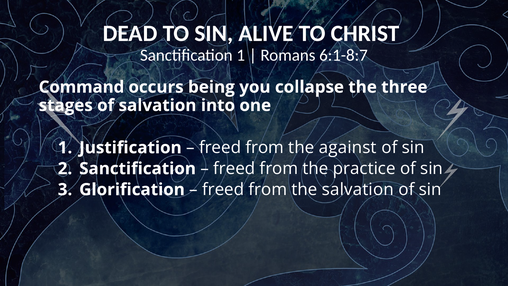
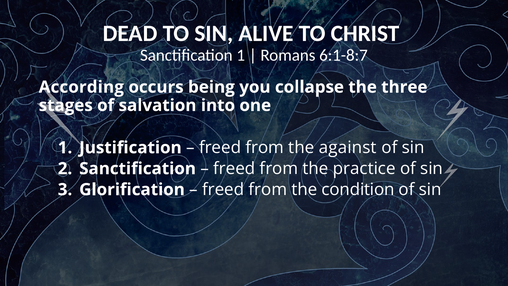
Command: Command -> According (81, 87)
the salvation: salvation -> condition (358, 189)
